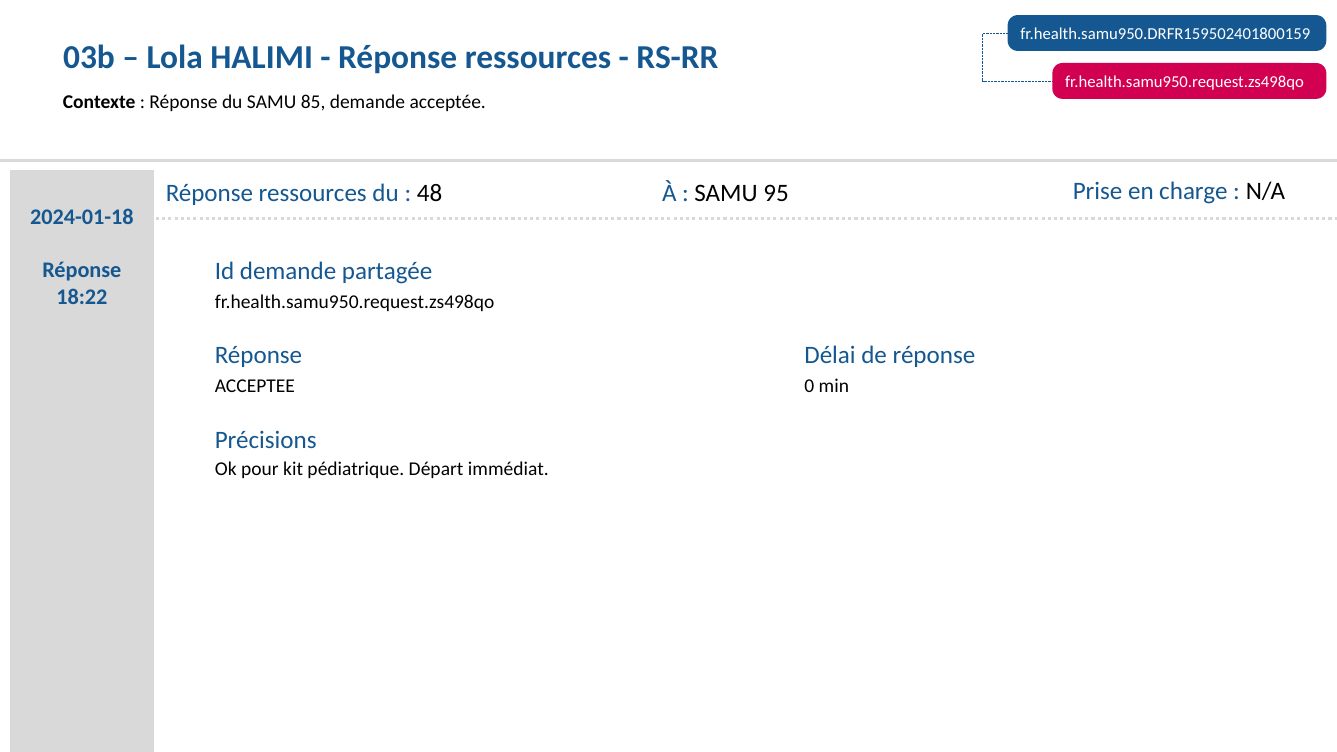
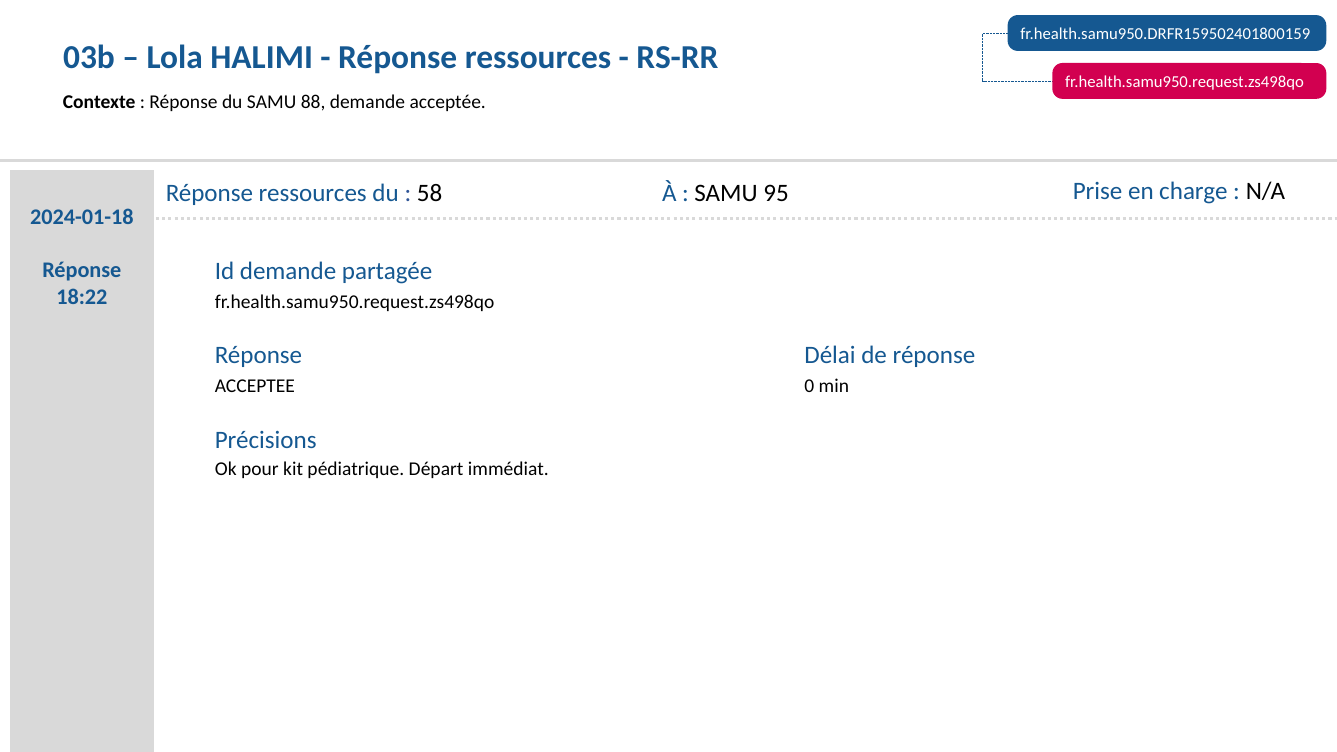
85: 85 -> 88 (313, 102)
48: 48 -> 58 (430, 193)
